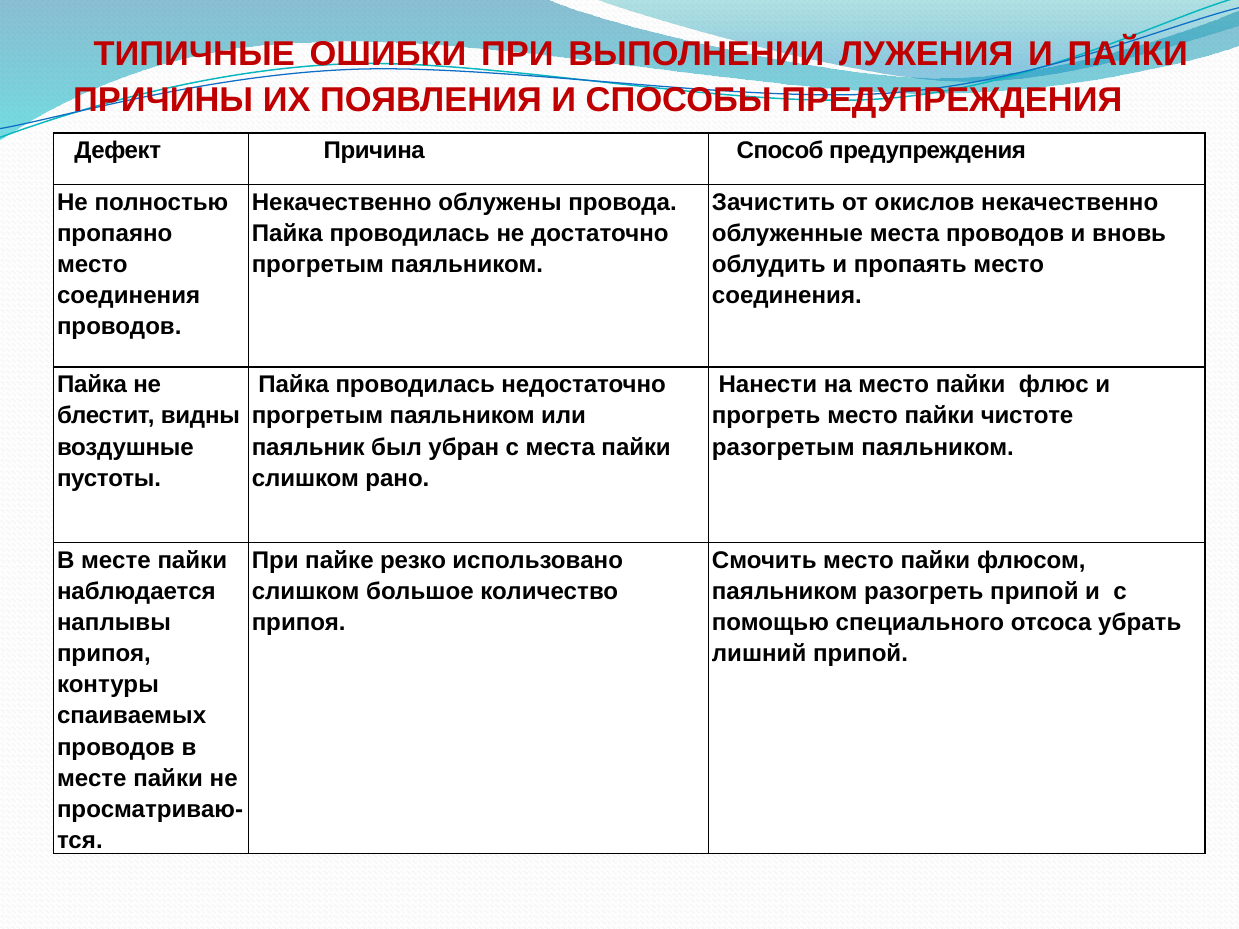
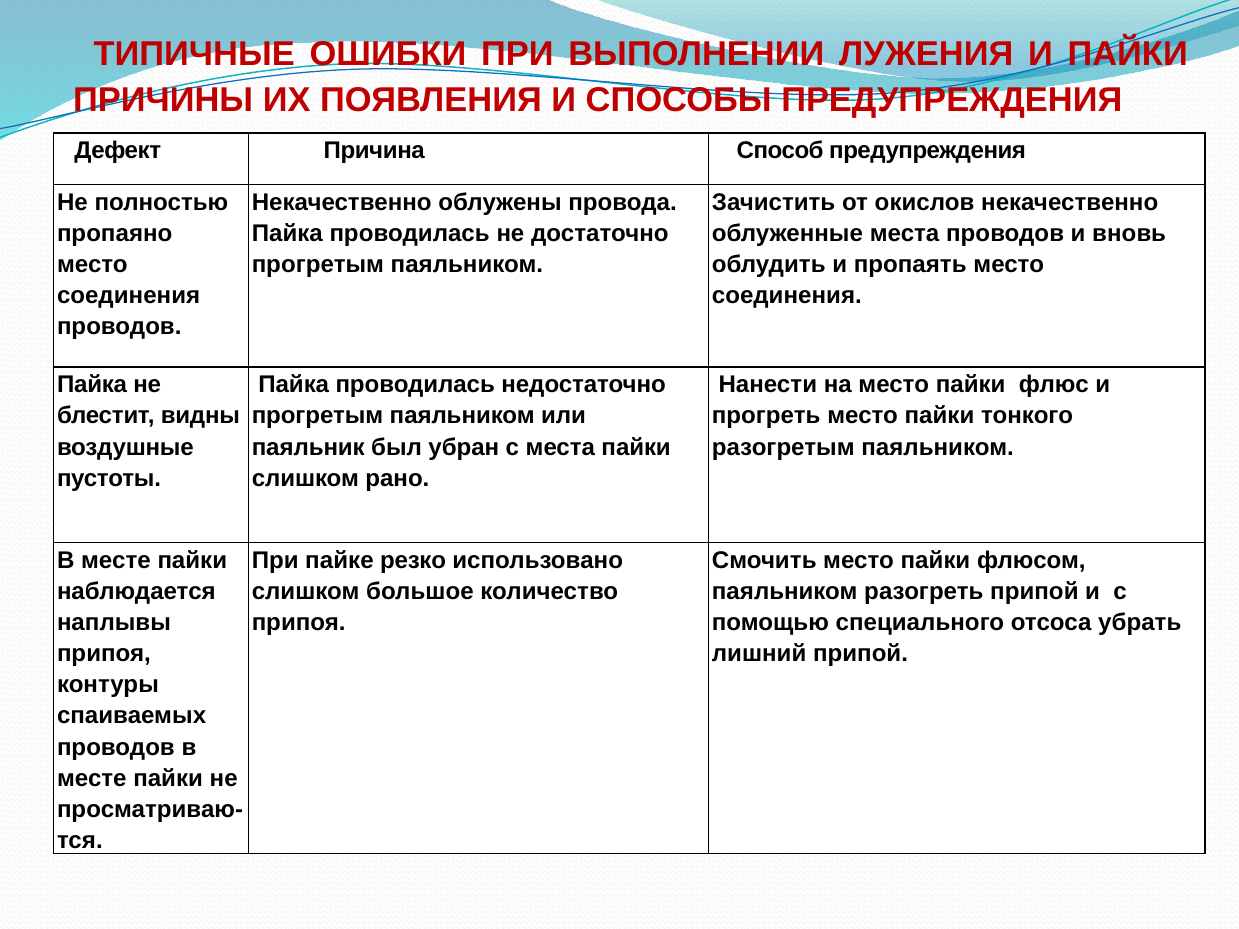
чистоте: чистоте -> тонкого (1027, 416)
